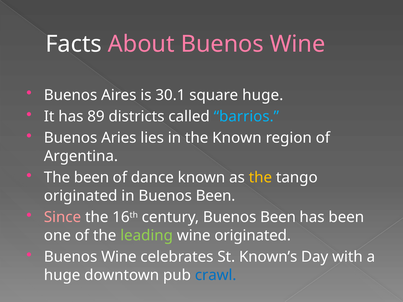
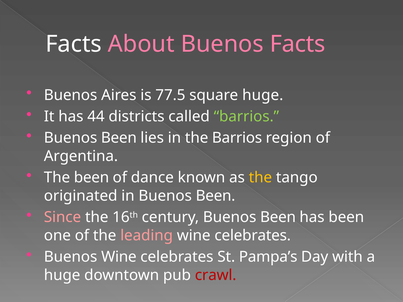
About Buenos Wine: Wine -> Facts (298, 44)
30.1: 30.1 -> 77.5 (170, 95)
89: 89 -> 44 (96, 117)
barrios colour: light blue -> light green (246, 117)
Aries: Aries -> Been (119, 138)
the Known: Known -> Barrios (237, 138)
leading colour: light green -> pink (147, 236)
originated: originated -> celebrates (253, 236)
Known’s: Known’s -> Pampa’s (268, 257)
crawl colour: blue -> red (216, 275)
